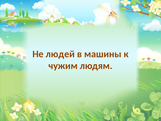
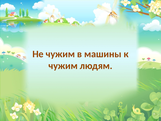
Не людей: людей -> чужим (60, 54)
